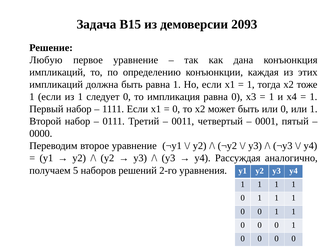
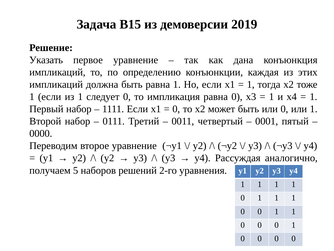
2093: 2093 -> 2019 (244, 24)
Любую: Любую -> Указать (46, 60)
